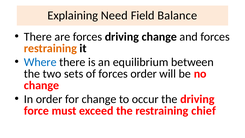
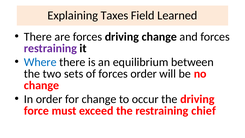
Need: Need -> Taxes (115, 15)
Balance: Balance -> Learned (177, 15)
restraining colour: orange -> purple (50, 48)
